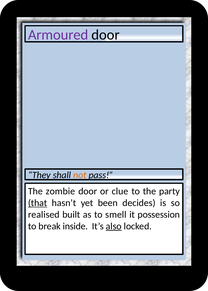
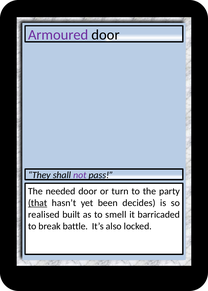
not colour: orange -> purple (80, 175)
zombie: zombie -> needed (61, 191)
clue: clue -> turn (120, 191)
possession: possession -> barricaded (159, 215)
inside: inside -> battle (75, 226)
also underline: present -> none (114, 226)
